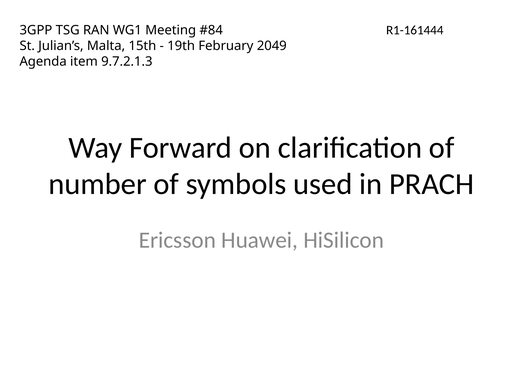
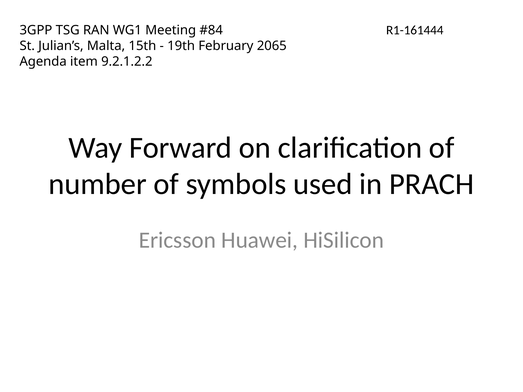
2049: 2049 -> 2065 (272, 46)
9.7.2.1.3: 9.7.2.1.3 -> 9.2.1.2.2 (127, 62)
